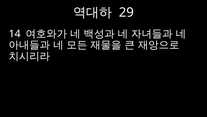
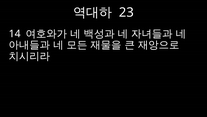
29: 29 -> 23 (126, 12)
